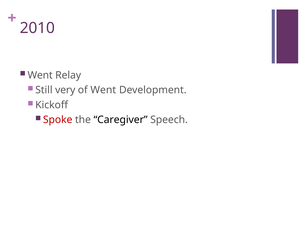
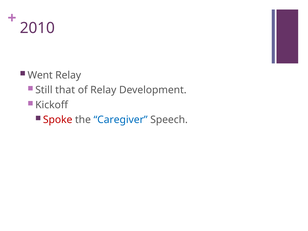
very: very -> that (65, 90)
of Went: Went -> Relay (103, 90)
Caregiver colour: black -> blue (121, 120)
